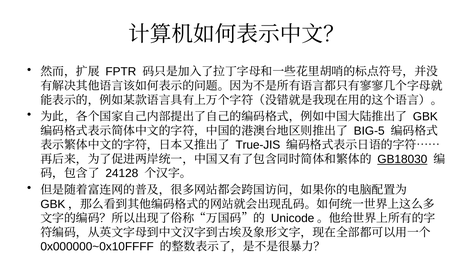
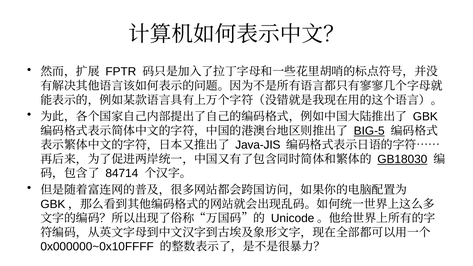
BIG-5 underline: none -> present (369, 131)
True-JIS: True-JIS -> Java-JIS (258, 145)
24128: 24128 -> 84714 (122, 173)
